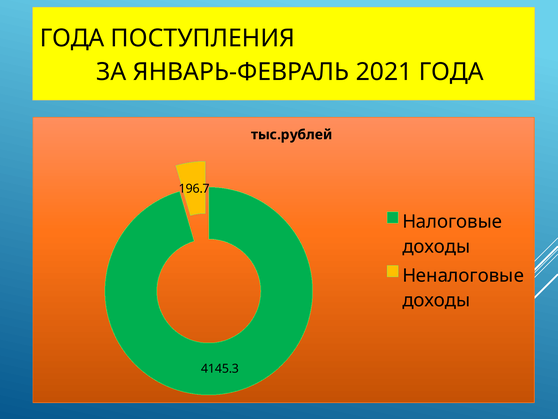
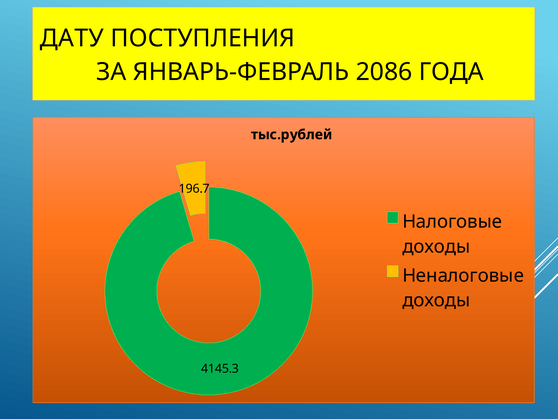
ГОДА: ГОДА -> ДАТУ (72, 38)
2021: 2021 -> 2086 (384, 72)
